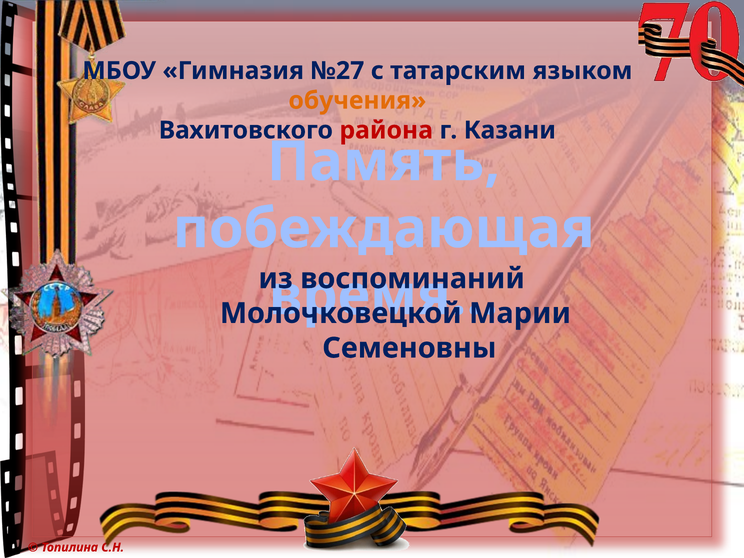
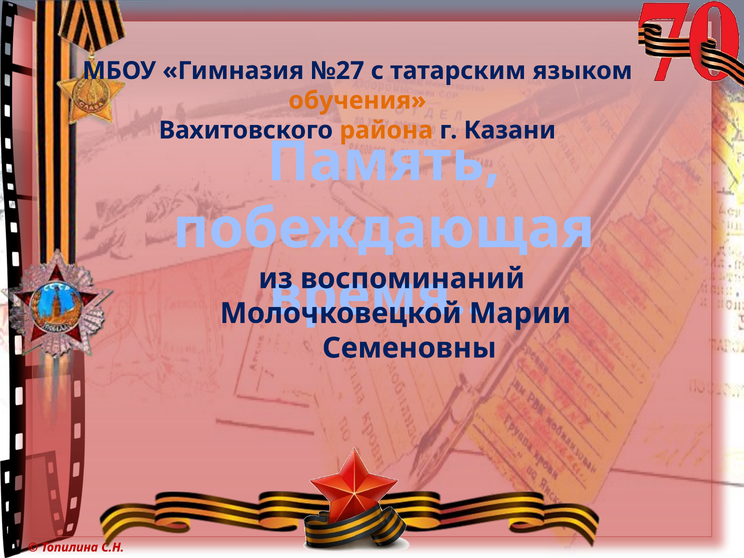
района colour: red -> orange (386, 130)
